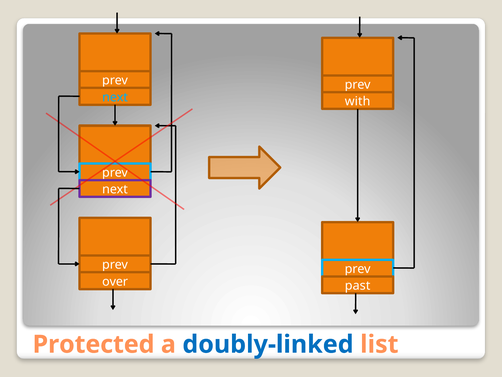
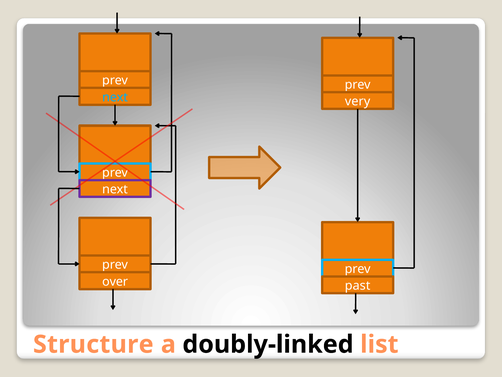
with: with -> very (358, 101)
Protected: Protected -> Structure (93, 344)
doubly-linked colour: blue -> black (268, 344)
